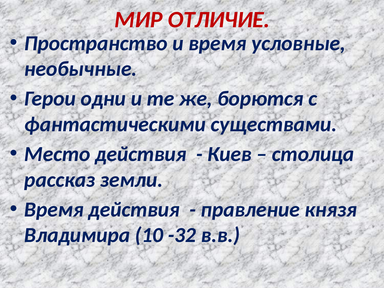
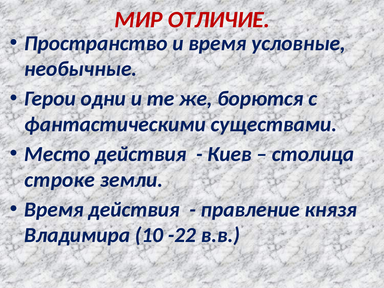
рассказ: рассказ -> строке (60, 180)
-32: -32 -> -22 (182, 235)
